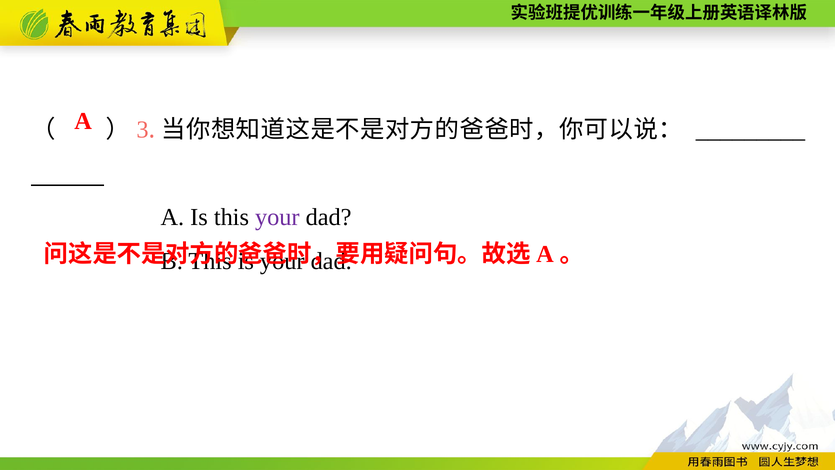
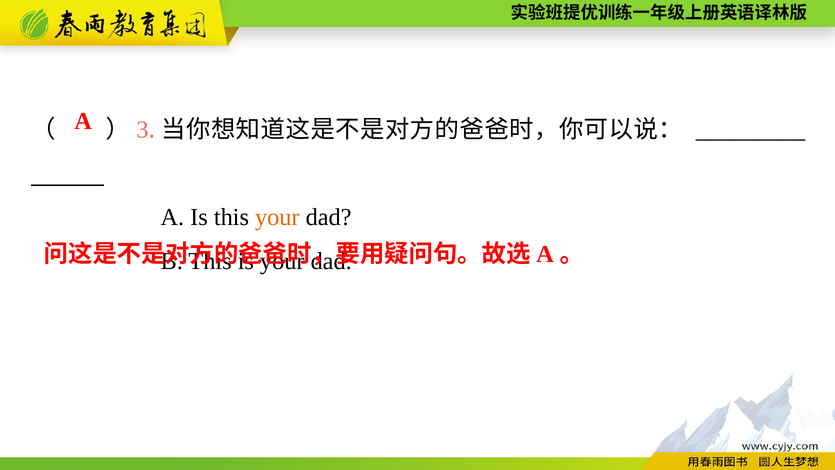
your colour: purple -> orange (277, 217)
